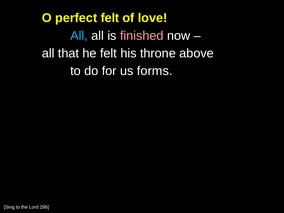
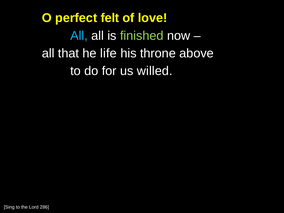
finished colour: pink -> light green (142, 36)
he felt: felt -> life (108, 53)
forms: forms -> willed (155, 71)
